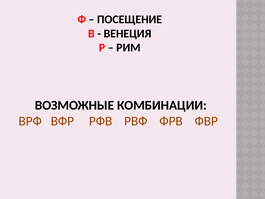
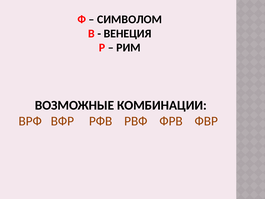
ПОСЕЩЕНИЕ: ПОСЕЩЕНИЕ -> СИМВОЛОМ (130, 19)
